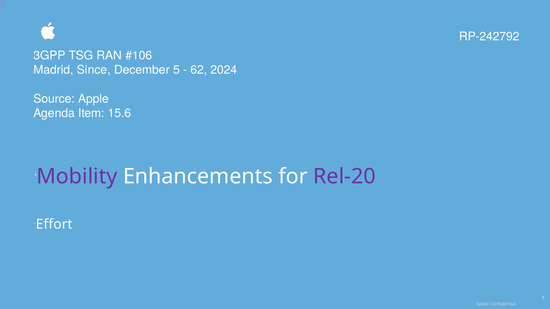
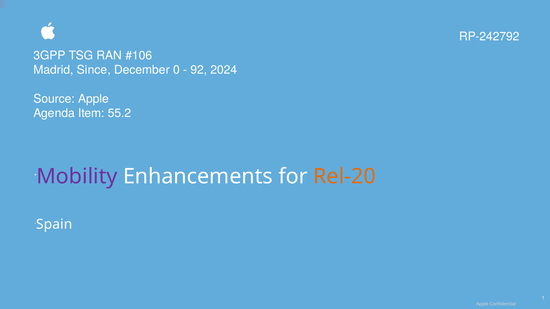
5: 5 -> 0 (176, 70)
62: 62 -> 92 (199, 70)
15.6: 15.6 -> 55.2 (120, 113)
Rel-20 colour: purple -> orange (344, 177)
Effort: Effort -> Spain (54, 225)
